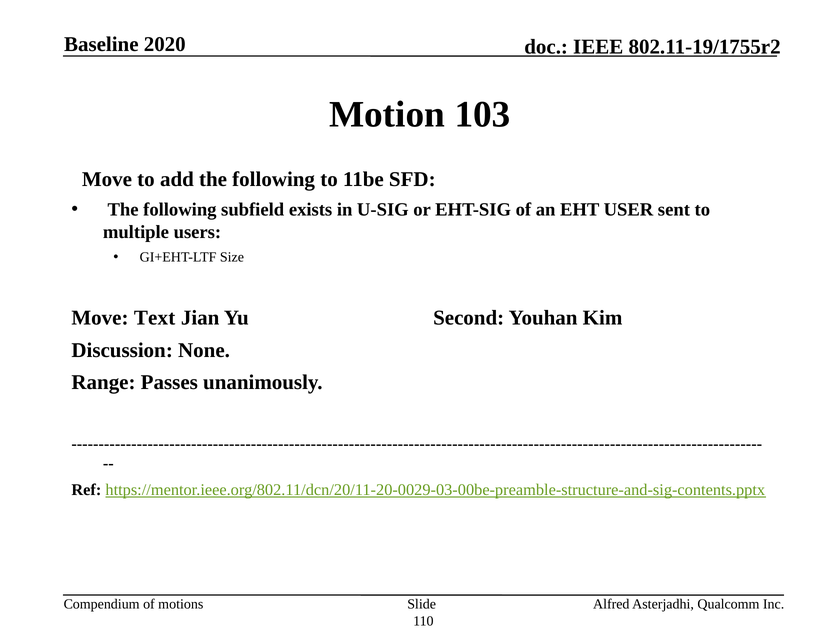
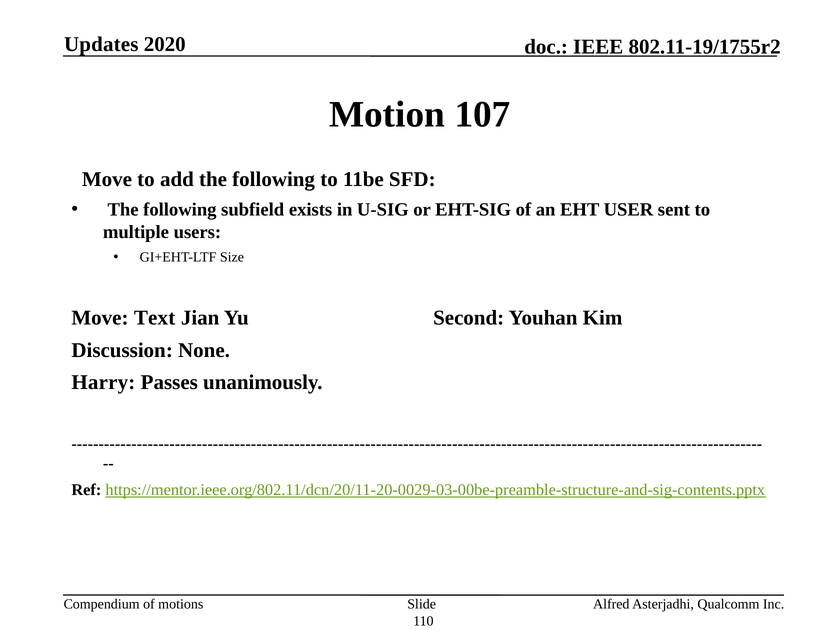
Baseline: Baseline -> Updates (101, 45)
103: 103 -> 107 (483, 115)
Range: Range -> Harry (103, 382)
